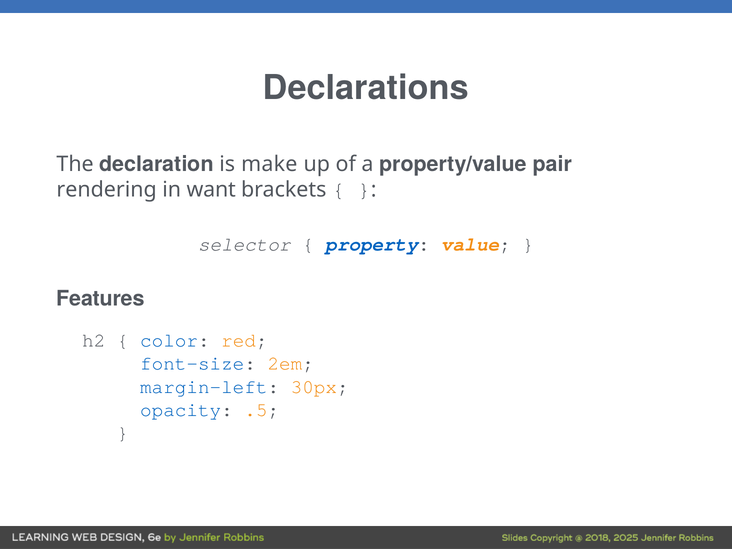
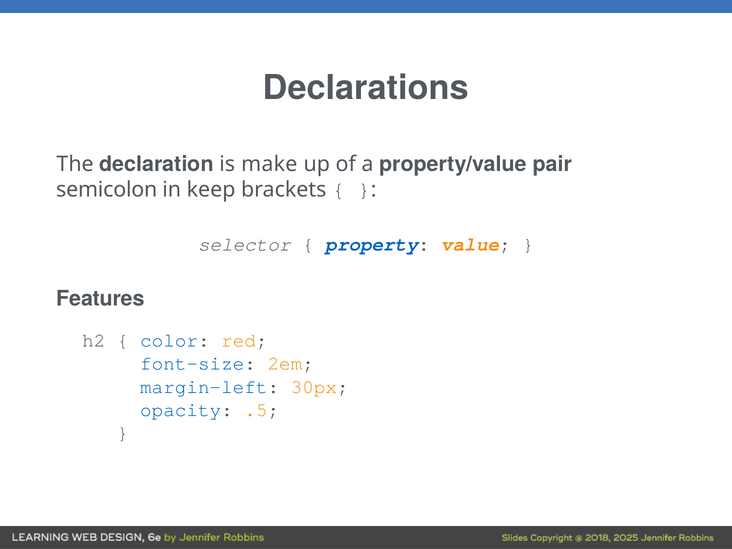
rendering: rendering -> semicolon (107, 190)
want: want -> keep (211, 190)
